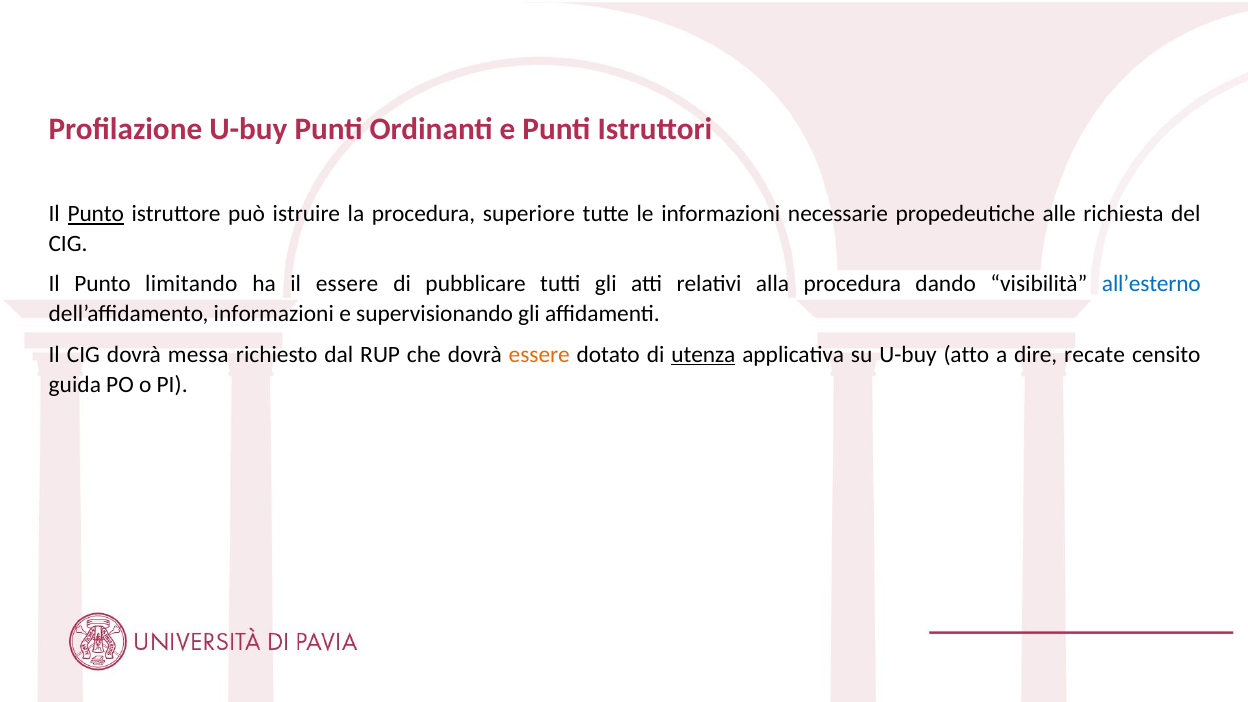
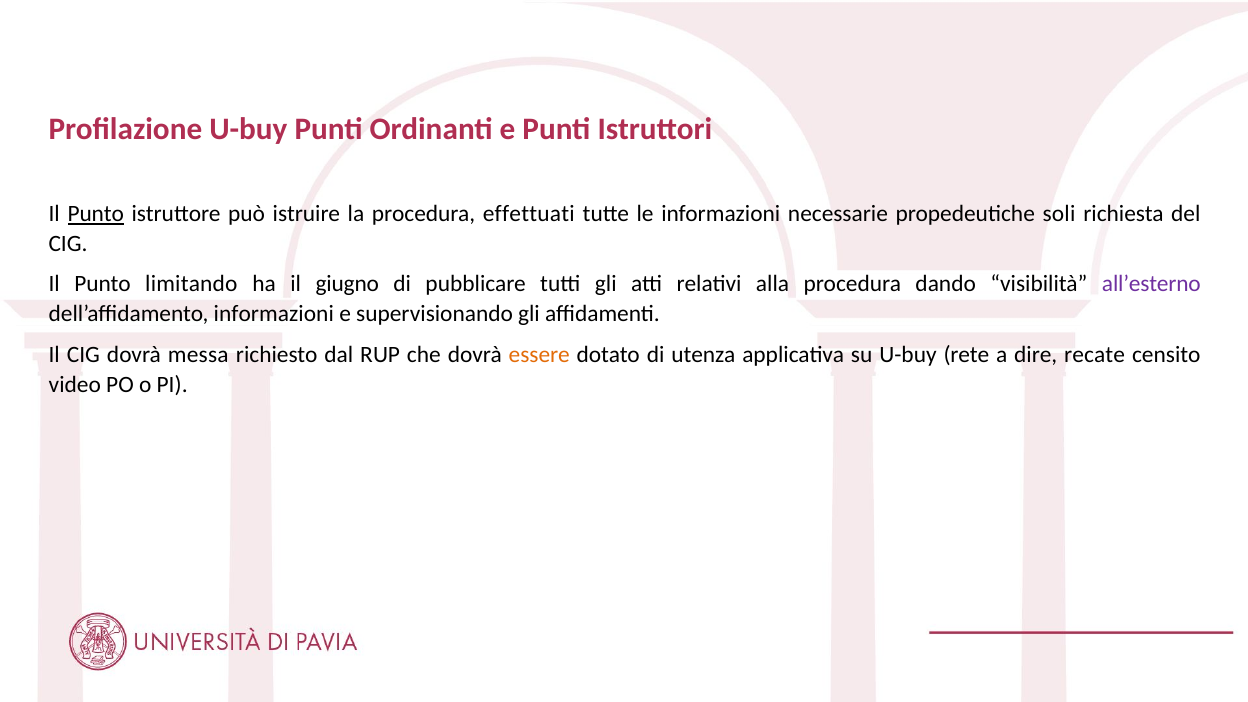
superiore: superiore -> effettuati (529, 214)
alle: alle -> soli (1059, 214)
il essere: essere -> giugno (347, 284)
all’esterno colour: blue -> purple (1151, 284)
utenza underline: present -> none (703, 355)
atto: atto -> rete (966, 355)
guida: guida -> video (75, 385)
